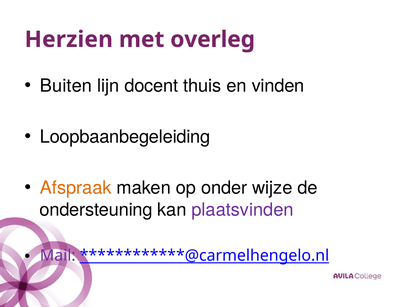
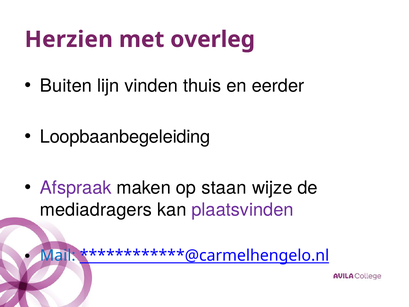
docent: docent -> vinden (151, 86)
vinden: vinden -> eerder (278, 86)
Afspraak colour: orange -> purple (76, 188)
onder: onder -> staan (224, 188)
ondersteuning: ondersteuning -> mediadragers (96, 210)
Mail colour: purple -> blue (58, 255)
